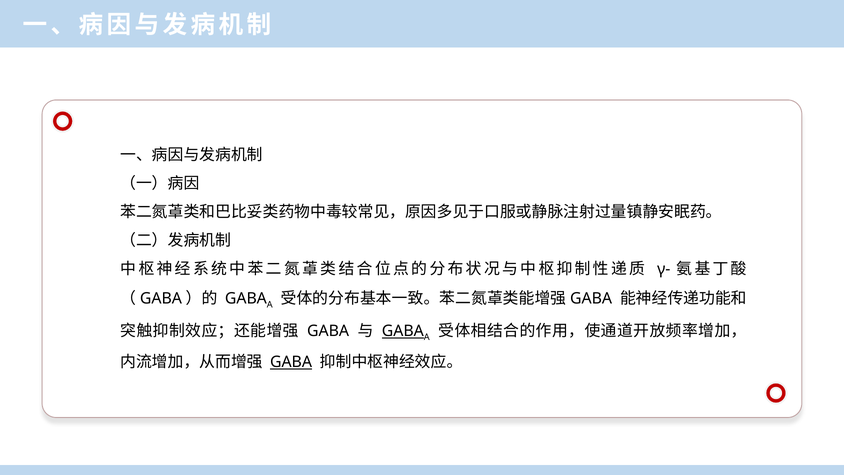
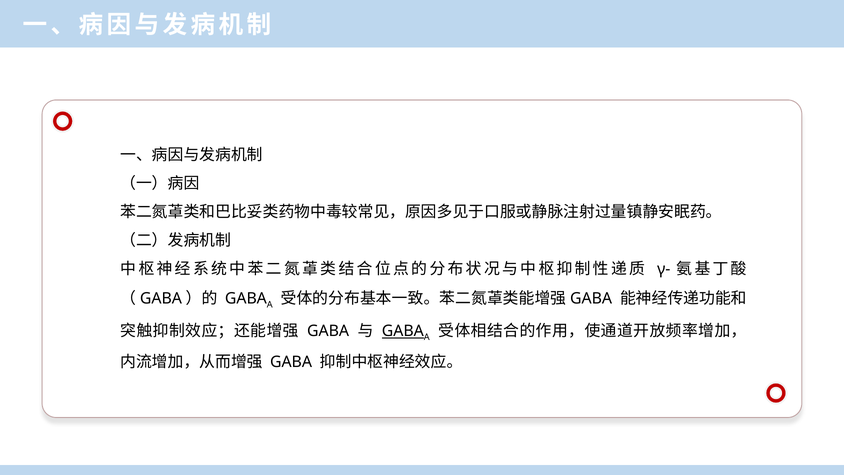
GABA underline: present -> none (291, 362)
